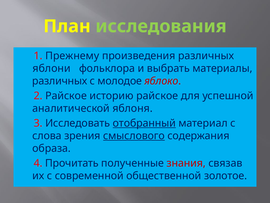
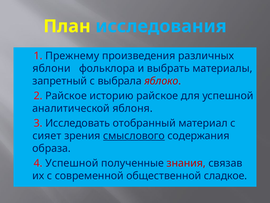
исследования colour: light green -> light blue (161, 26)
различных: различных -> запретный (60, 81)
молодое: молодое -> выбрала (120, 81)
отобранный underline: present -> none (144, 123)
слова: слова -> сияет (47, 135)
4 Прочитать: Прочитать -> Успешной (72, 163)
золотое: золотое -> сладкое (226, 175)
